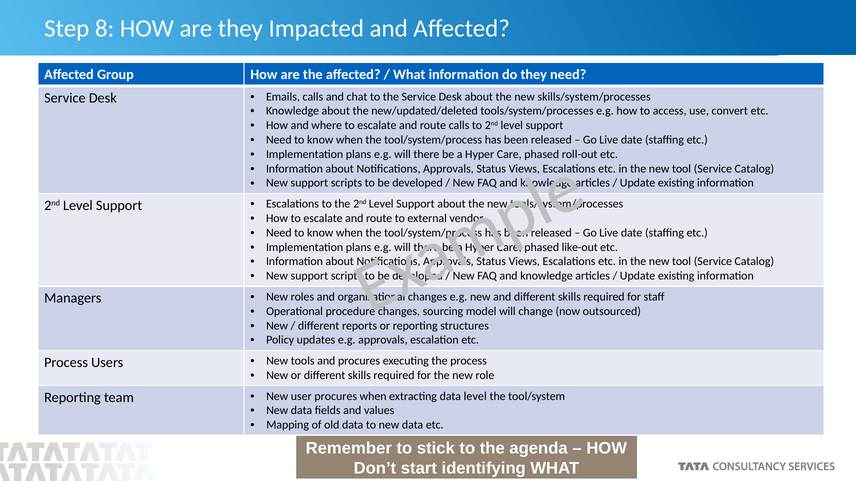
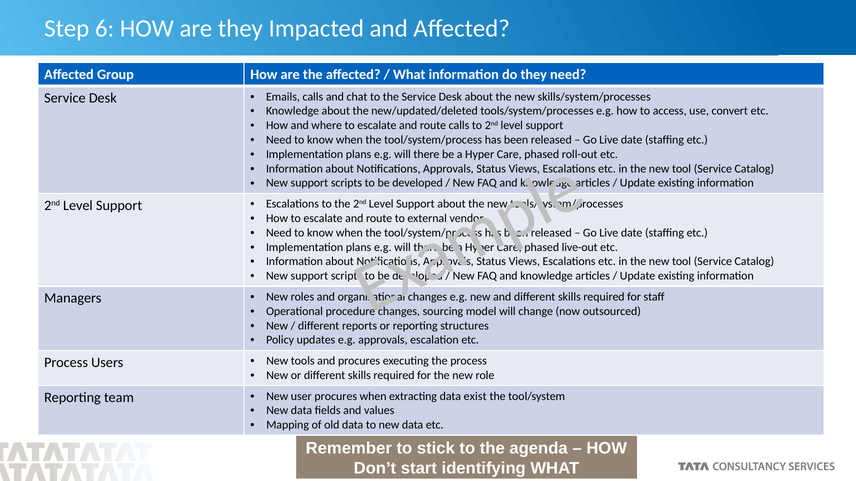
8: 8 -> 6 (105, 29)
like-out: like-out -> live-out (580, 247)
data level: level -> exist (475, 397)
